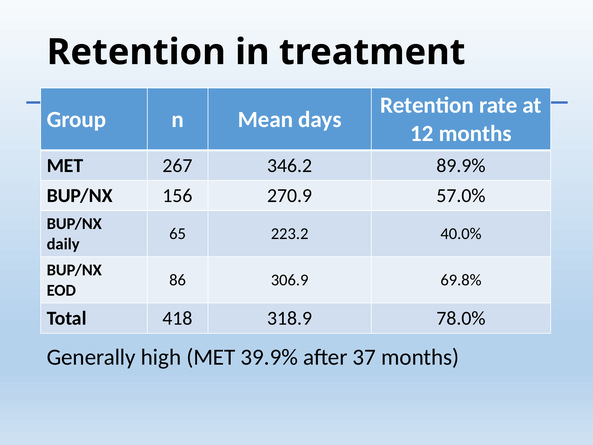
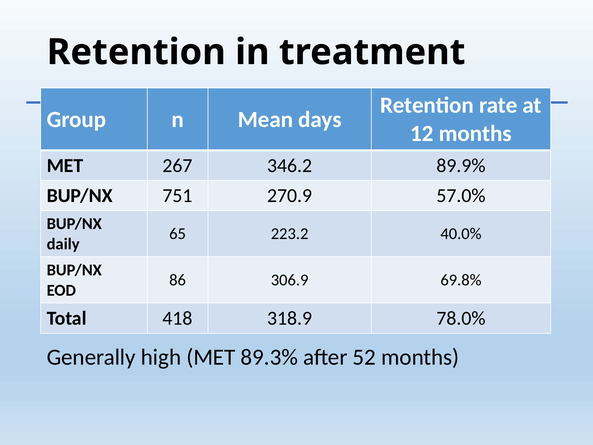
156: 156 -> 751 (178, 196)
39.9%: 39.9% -> 89.3% (269, 357)
37: 37 -> 52 (364, 357)
